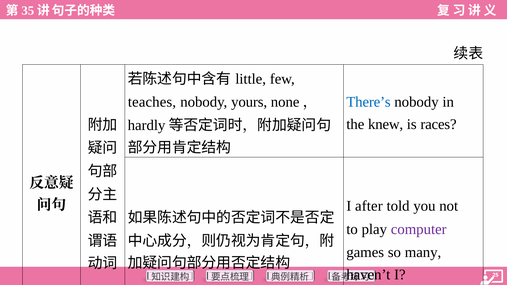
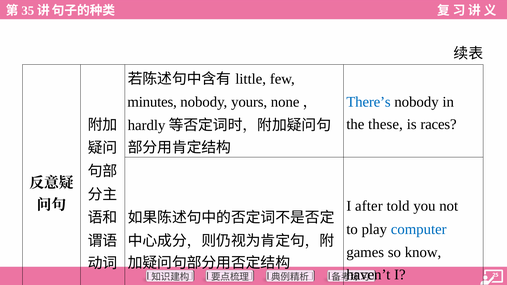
teaches: teaches -> minutes (152, 102)
knew: knew -> these (385, 124)
computer colour: purple -> blue (419, 229)
many: many -> know (423, 253)
